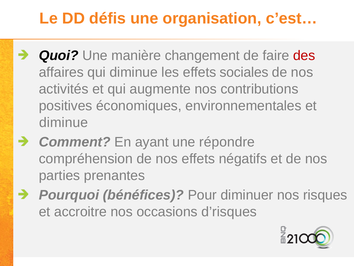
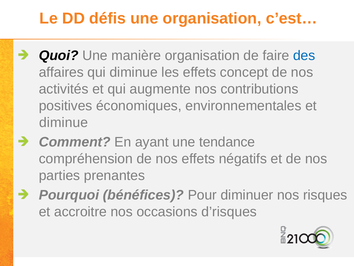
manière changement: changement -> organisation (202, 55)
des colour: red -> blue (304, 55)
sociales: sociales -> concept (244, 72)
répondre: répondre -> tendance (227, 142)
